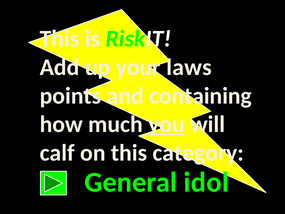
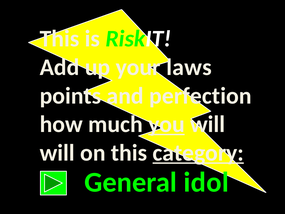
containing: containing -> perfection (200, 96)
calf: calf -> will (57, 153)
category underline: none -> present (198, 153)
